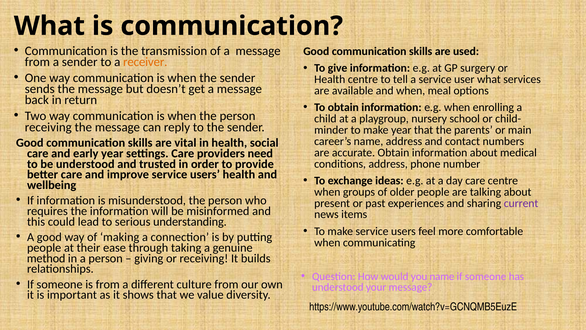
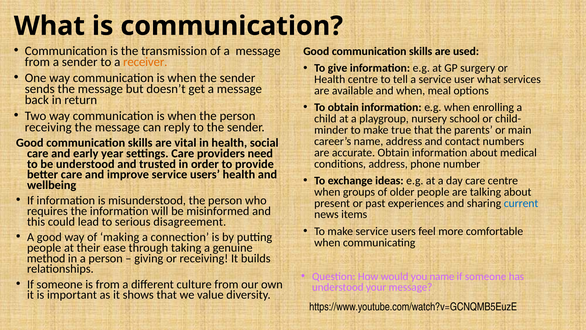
make year: year -> true (401, 130)
current colour: purple -> blue (521, 203)
understanding: understanding -> disagreement (190, 221)
